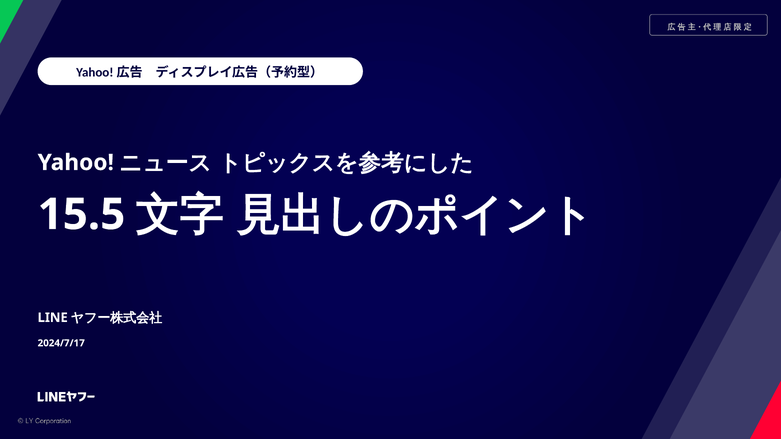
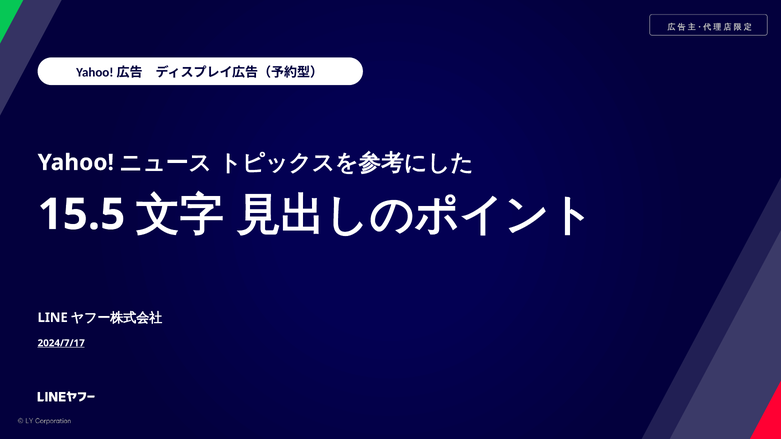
2024/7/17 underline: none -> present (61, 343)
